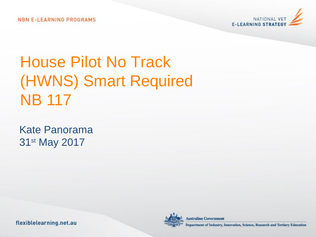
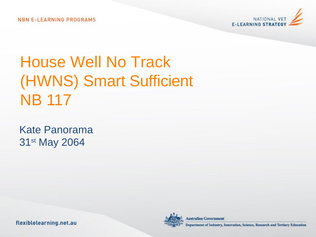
Pilot: Pilot -> Well (86, 62)
Required: Required -> Sufficient (161, 81)
2017: 2017 -> 2064 (73, 142)
